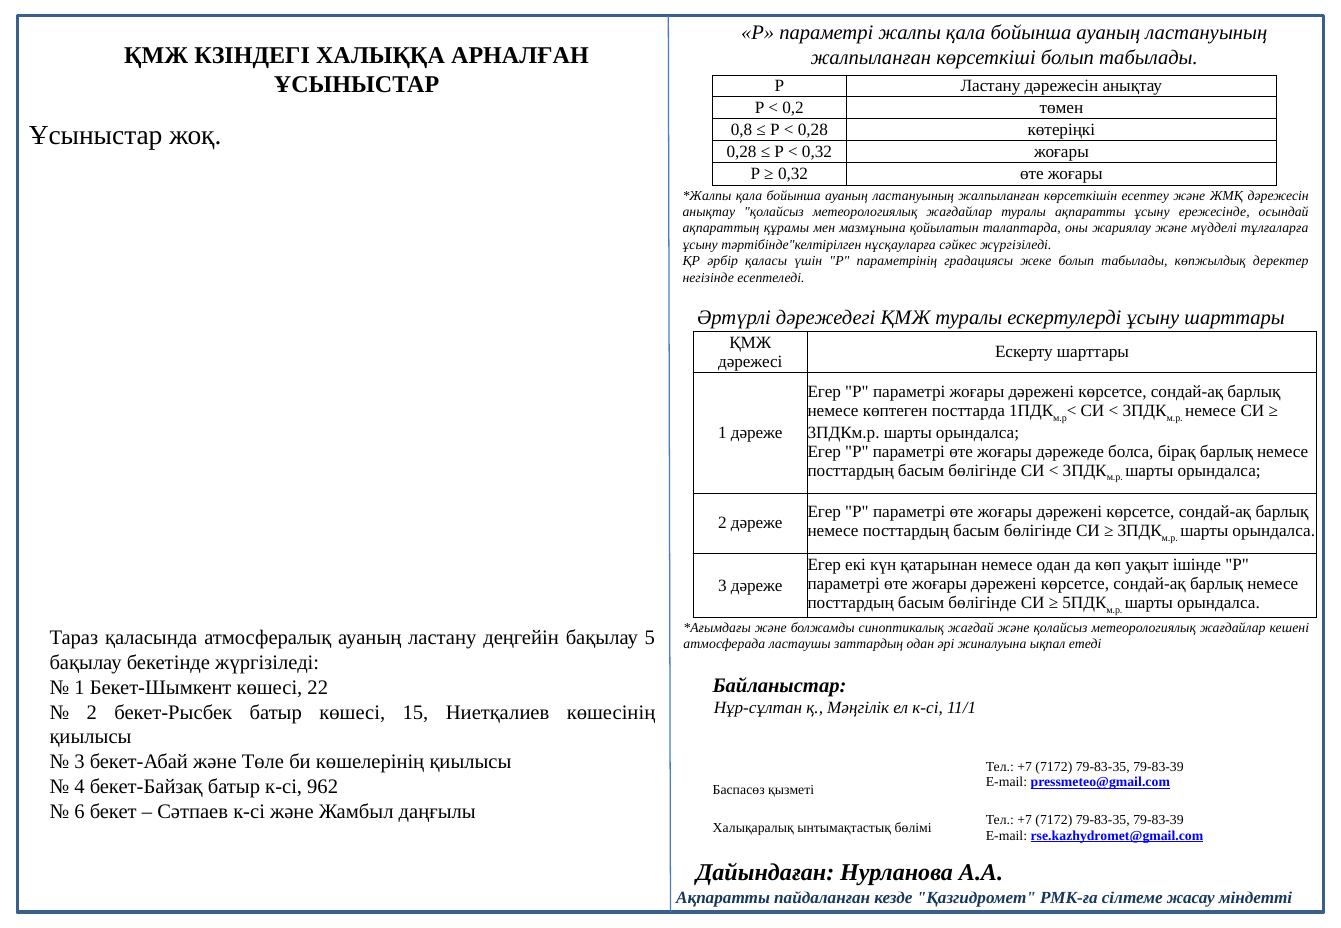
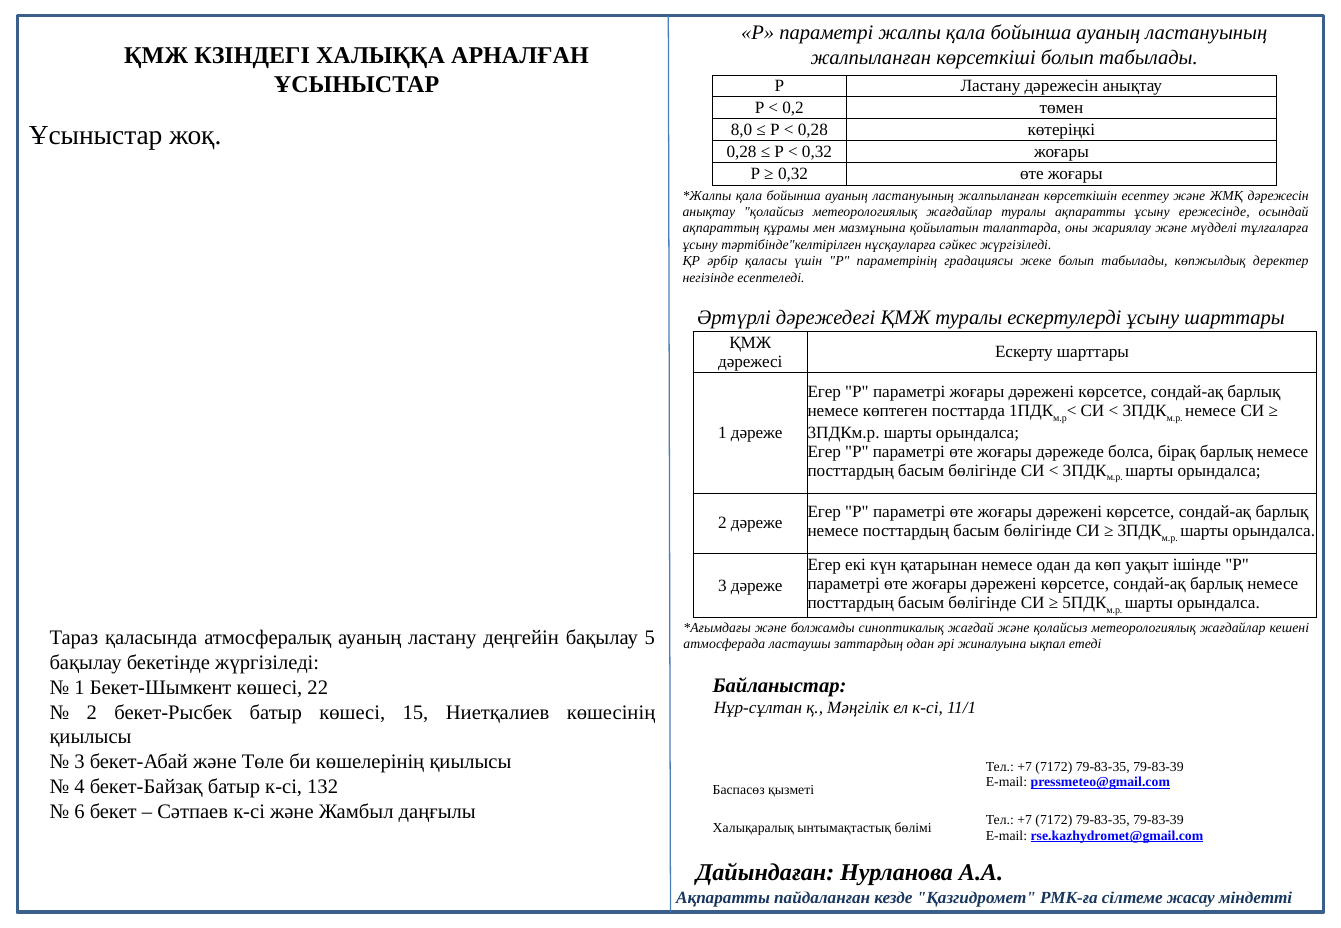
0,8: 0,8 -> 8,0 (742, 130)
962: 962 -> 132 (323, 787)
